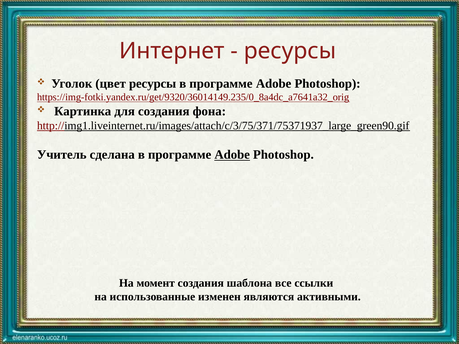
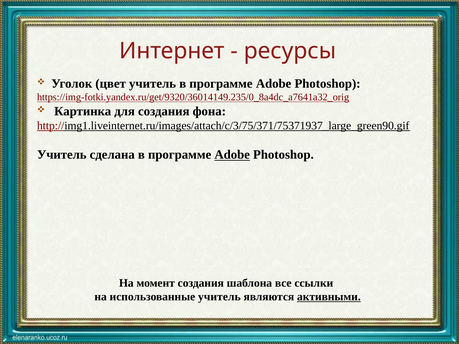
цвет ресурсы: ресурсы -> учитель (153, 84)
использованные изменен: изменен -> учитель (219, 297)
активными underline: none -> present (329, 297)
